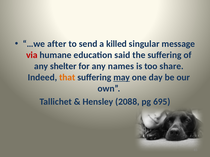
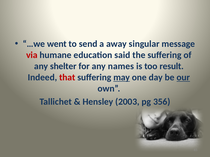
after: after -> went (57, 44)
killed: killed -> away (116, 44)
share: share -> result (172, 66)
that colour: orange -> red (67, 78)
our underline: none -> present (183, 78)
2088: 2088 -> 2003 (127, 102)
695: 695 -> 356 (162, 102)
